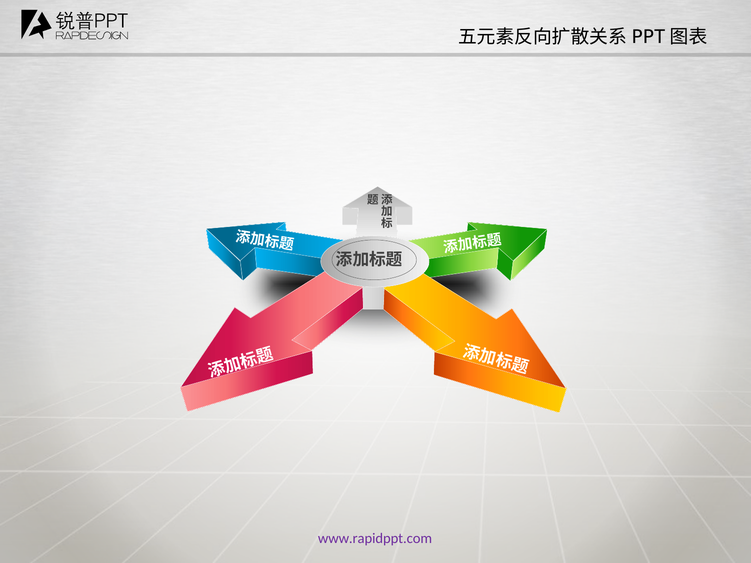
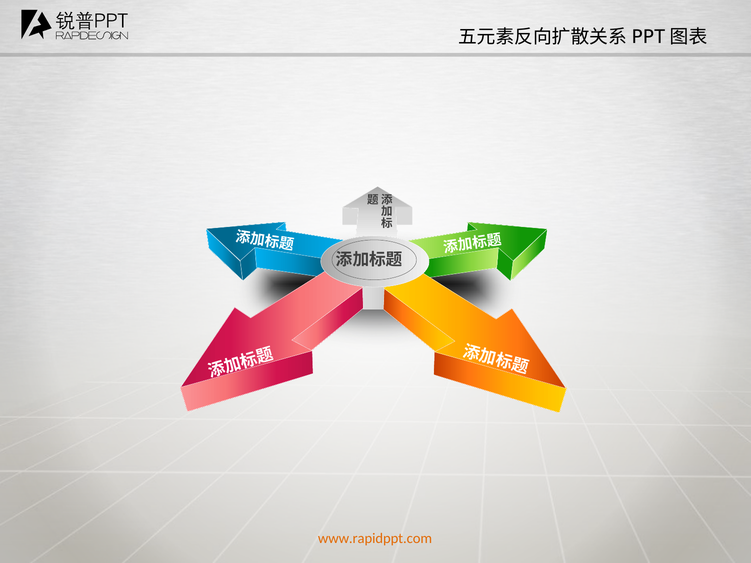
www.rapidppt.com colour: purple -> orange (375, 538)
